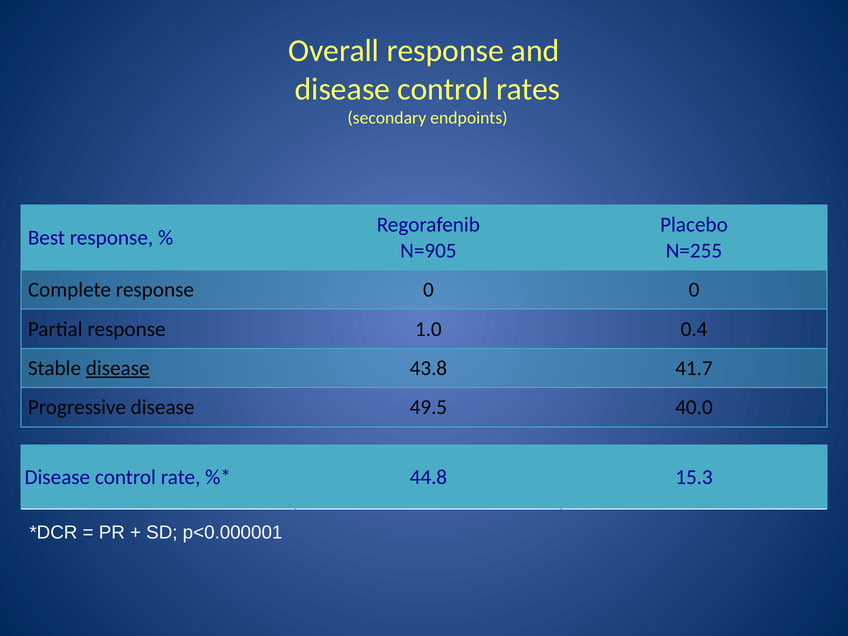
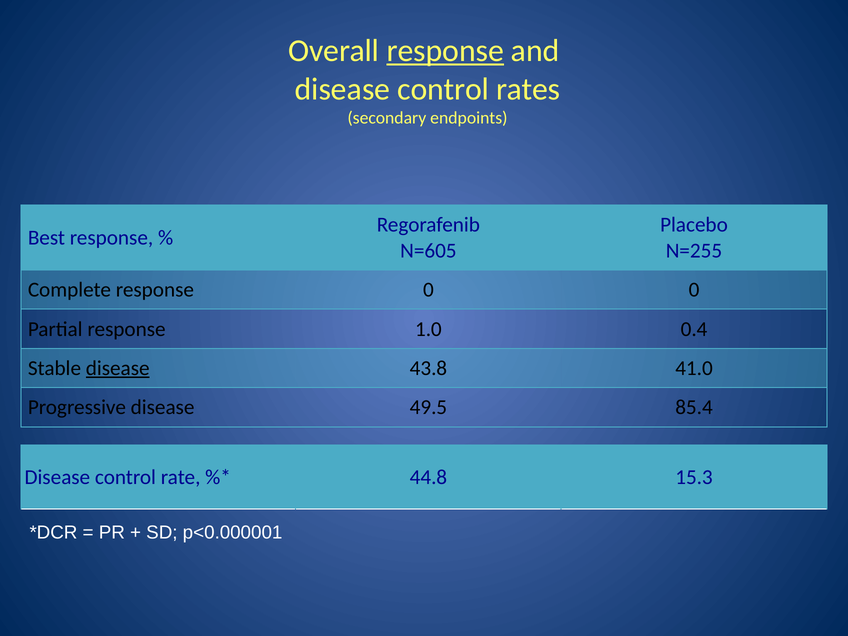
response underline: none -> present (445, 51)
N=905: N=905 -> N=605 (428, 251)
41.7: 41.7 -> 41.0 (694, 368)
40.0: 40.0 -> 85.4 (694, 407)
